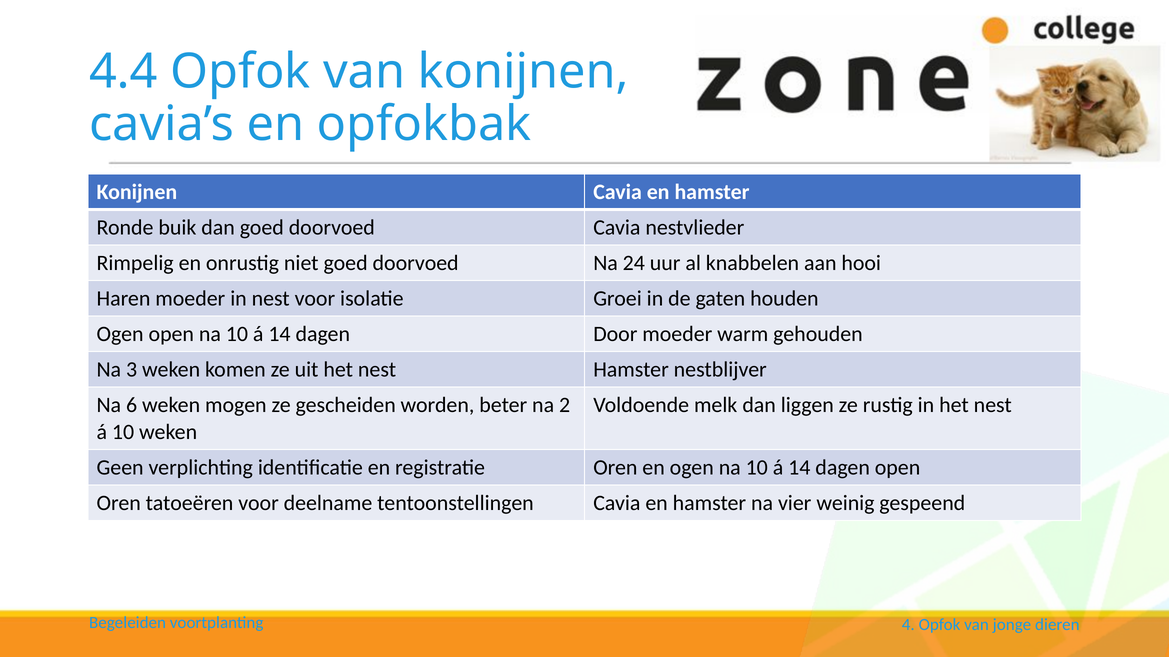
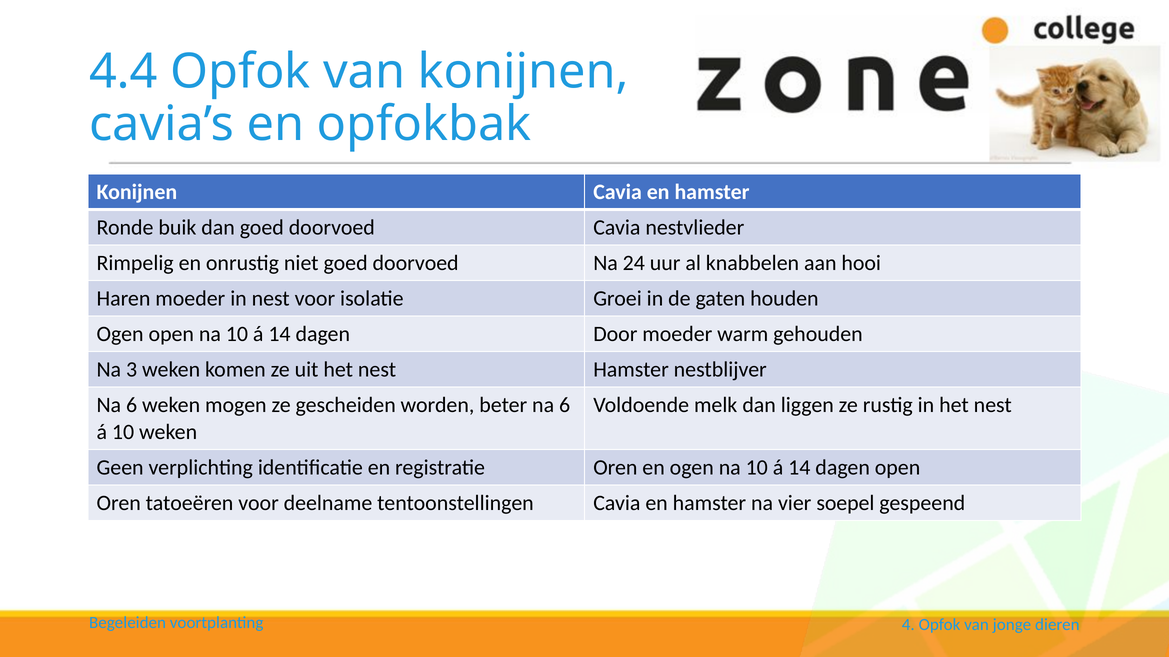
beter na 2: 2 -> 6 (565, 405)
weinig: weinig -> soepel (845, 503)
